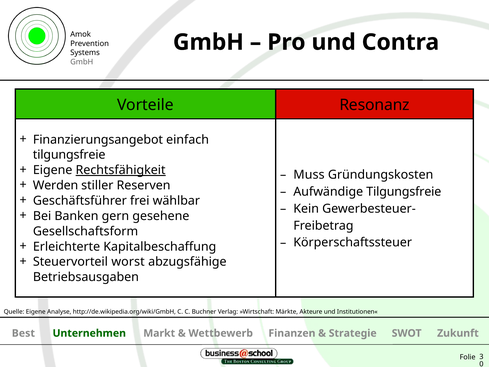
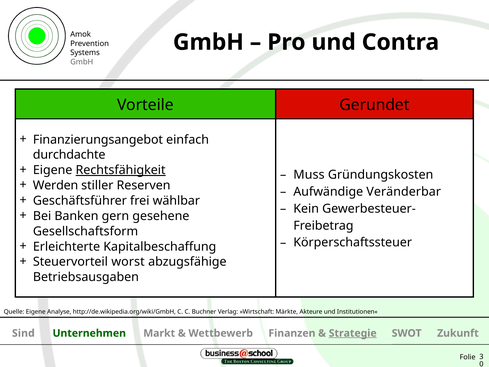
Resonanz: Resonanz -> Gerundet (375, 105)
tilgungsfreie: tilgungsfreie -> durchdachte (69, 155)
Aufwändige Tilgungsfreie: Tilgungsfreie -> Veränderbar (404, 192)
Best: Best -> Sind (23, 333)
Strategie underline: none -> present (353, 333)
